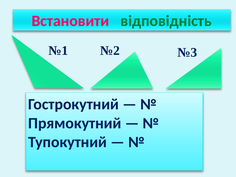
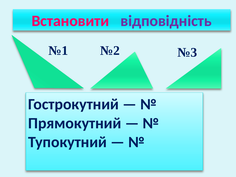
відповідність colour: green -> purple (166, 21)
